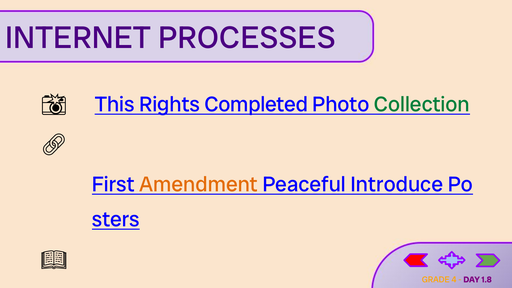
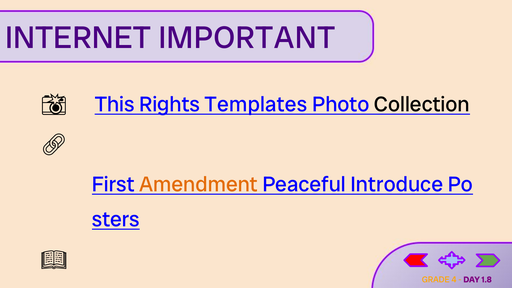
PROCESSES: PROCESSES -> IMPORTANT (247, 38)
Completed: Completed -> Templates (256, 104)
Collection colour: green -> black (422, 104)
